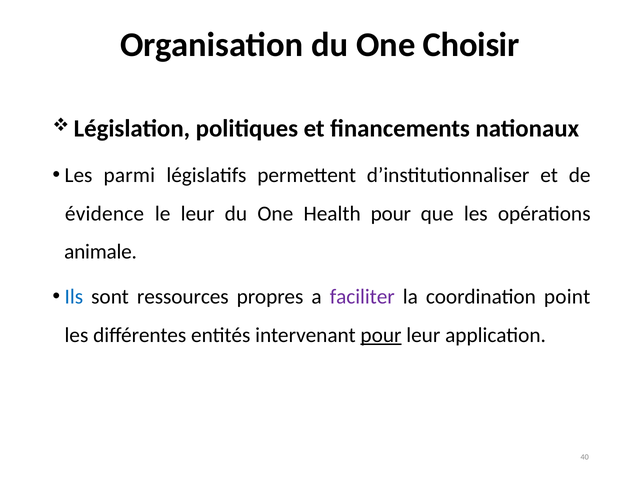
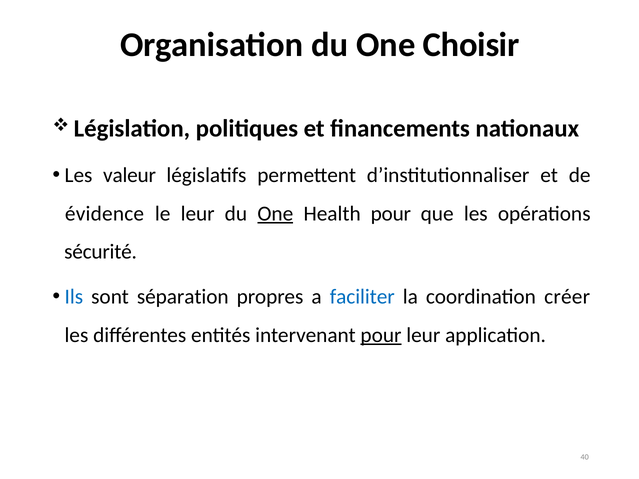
parmi: parmi -> valeur (130, 175)
One underline: none -> present (275, 214)
animale: animale -> sécurité (101, 252)
ressources: ressources -> séparation (183, 297)
faciliter colour: purple -> blue (362, 297)
point: point -> créer (567, 297)
